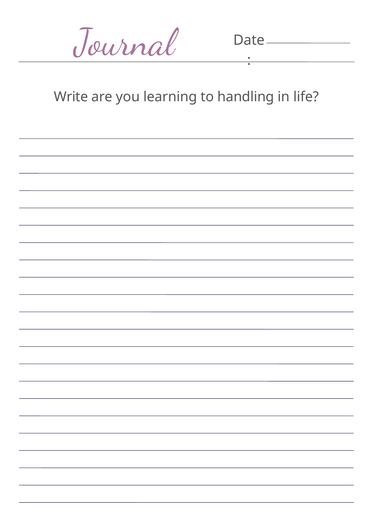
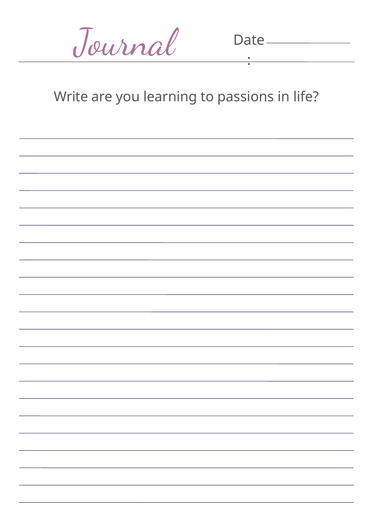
handling: handling -> passions (246, 97)
